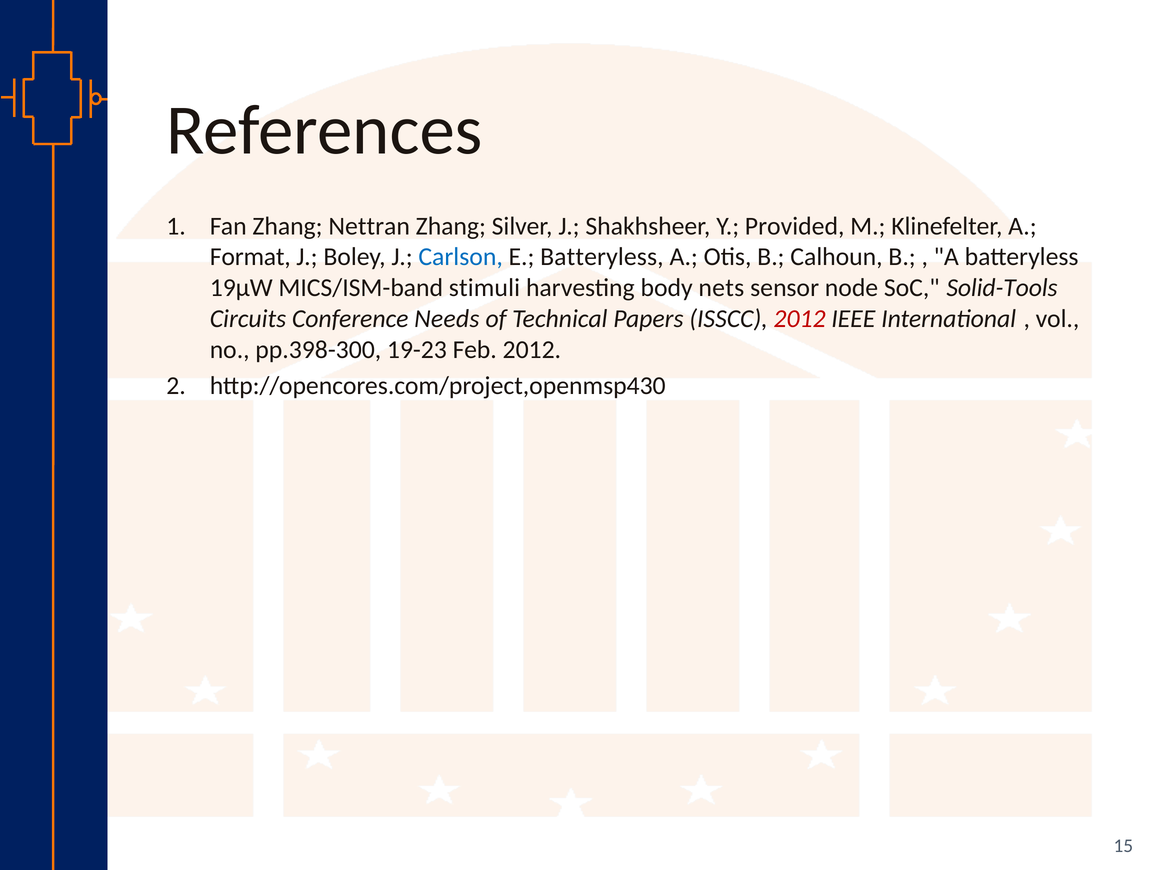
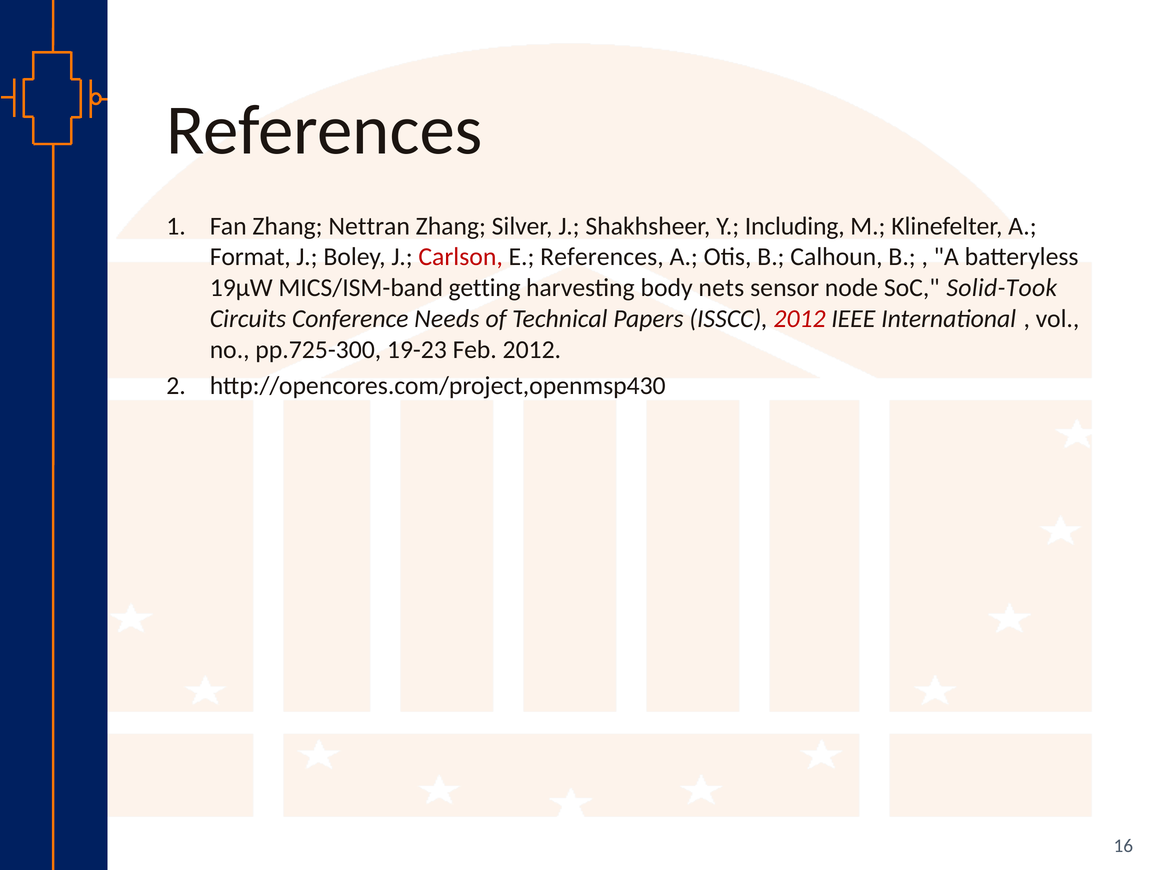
Provided: Provided -> Including (795, 226)
Carlson colour: blue -> red (461, 257)
E Batteryless: Batteryless -> References (602, 257)
stimuli: stimuli -> getting (485, 288)
Solid-Tools: Solid-Tools -> Solid-Took (1002, 288)
pp.398-300: pp.398-300 -> pp.725-300 (318, 350)
15: 15 -> 16 (1123, 846)
